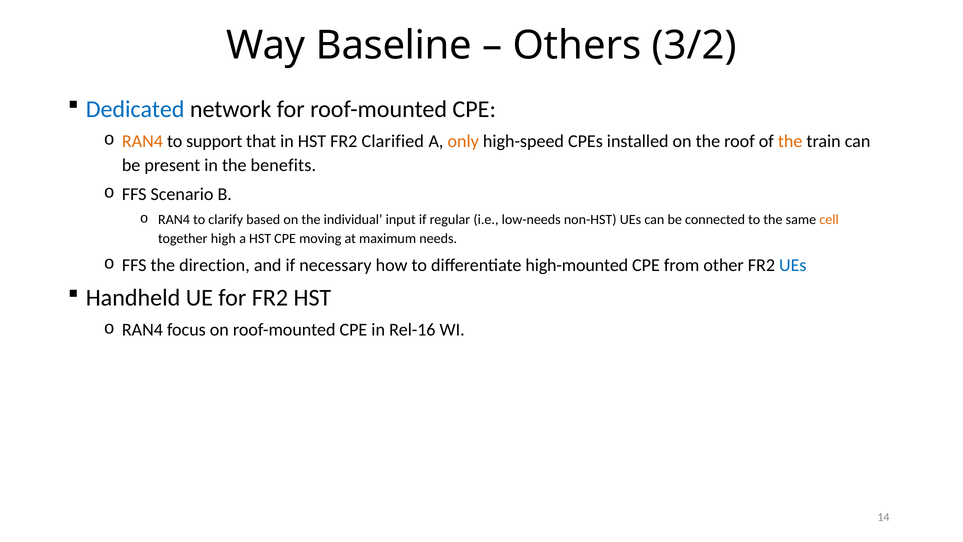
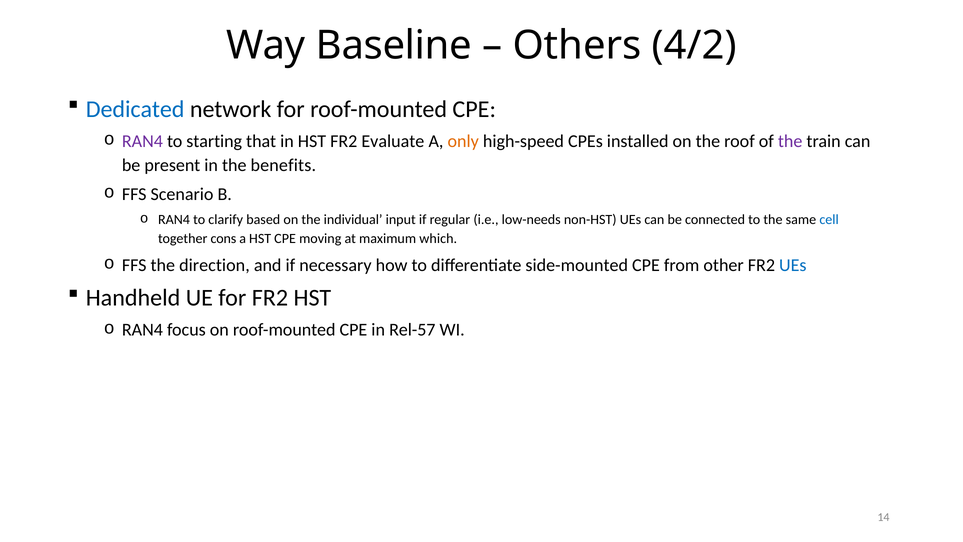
3/2: 3/2 -> 4/2 (694, 45)
RAN4 colour: orange -> purple (142, 141)
support: support -> starting (214, 141)
Clarified: Clarified -> Evaluate (393, 141)
the colour: orange -> purple (790, 141)
cell colour: orange -> blue (829, 220)
high: high -> cons (223, 238)
needs: needs -> which (438, 238)
high-mounted: high-mounted -> side-mounted (577, 265)
Rel-16: Rel-16 -> Rel-57 (412, 330)
